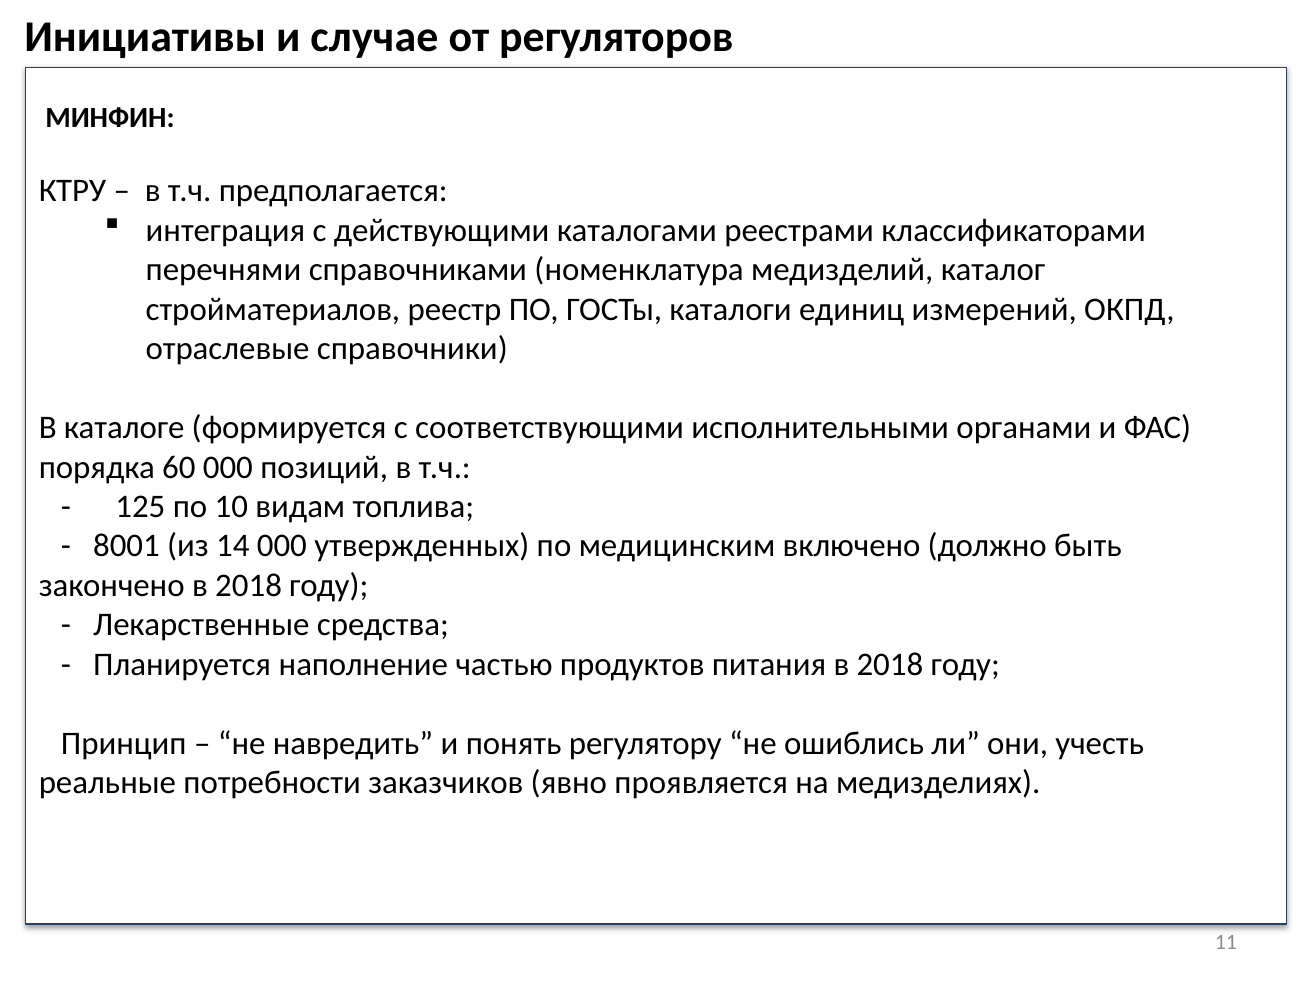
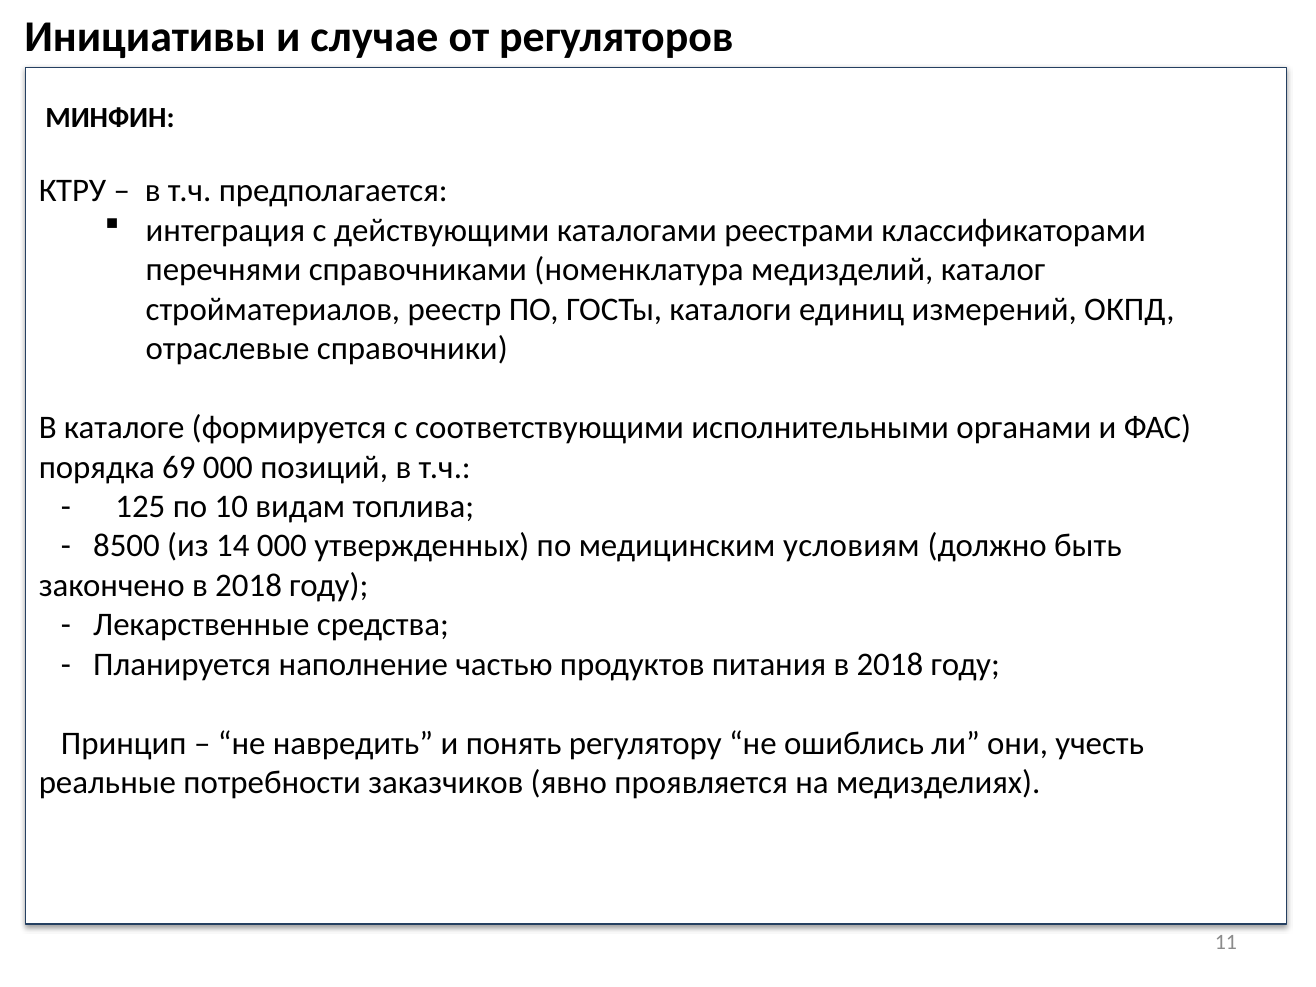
60: 60 -> 69 (179, 467)
8001: 8001 -> 8500 (126, 546)
включено: включено -> условиям (851, 546)
